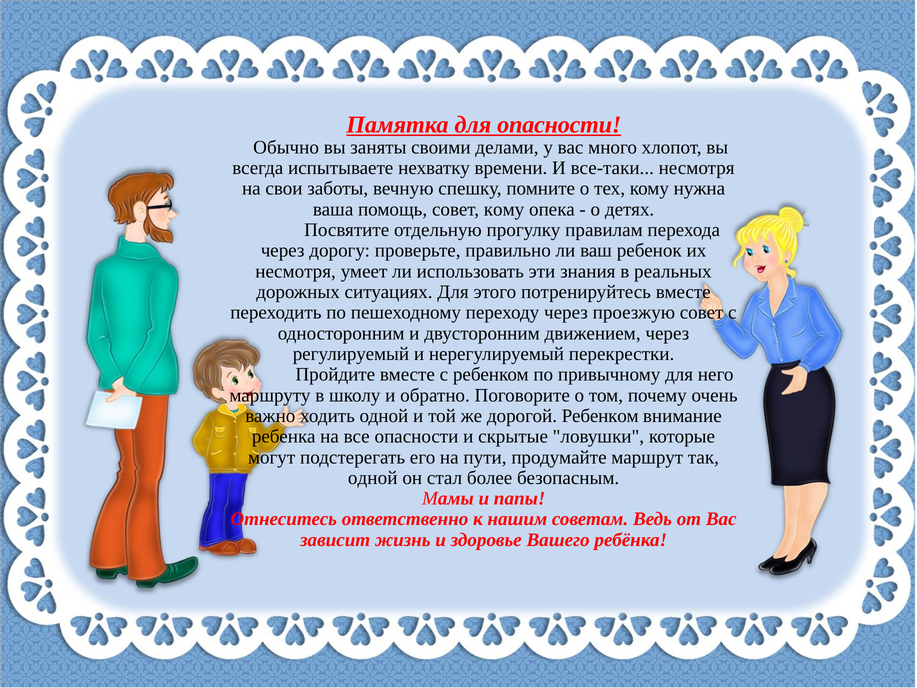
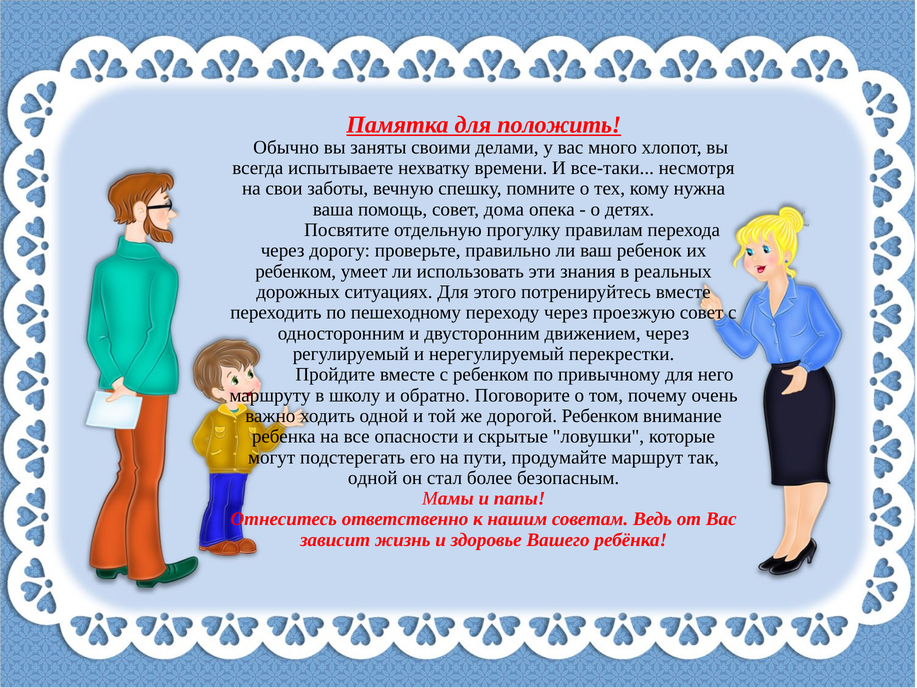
для опасности: опасности -> положить (559, 125)
совет кому: кому -> дома (504, 209)
несмотря: несмотря -> ребенком (296, 271)
